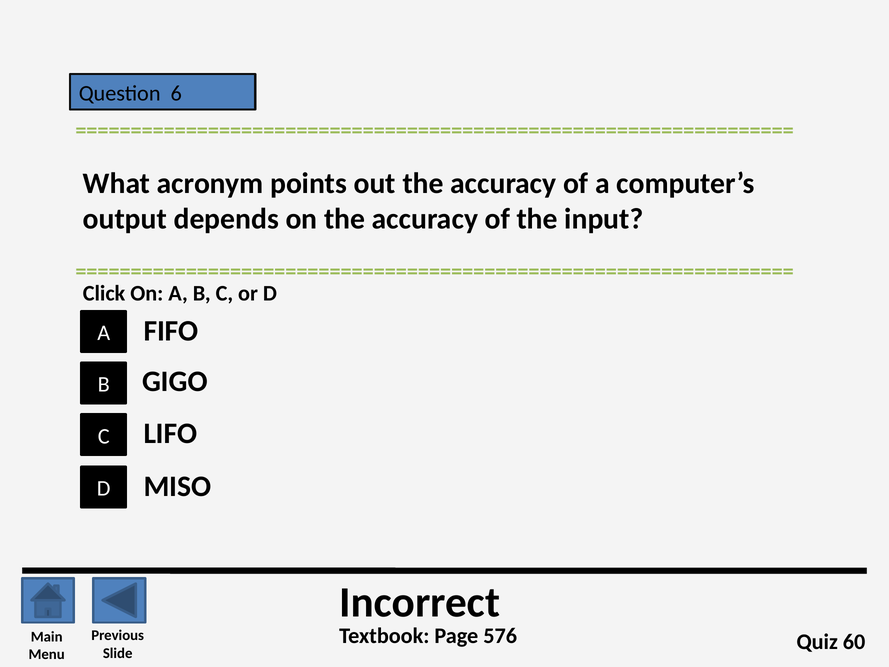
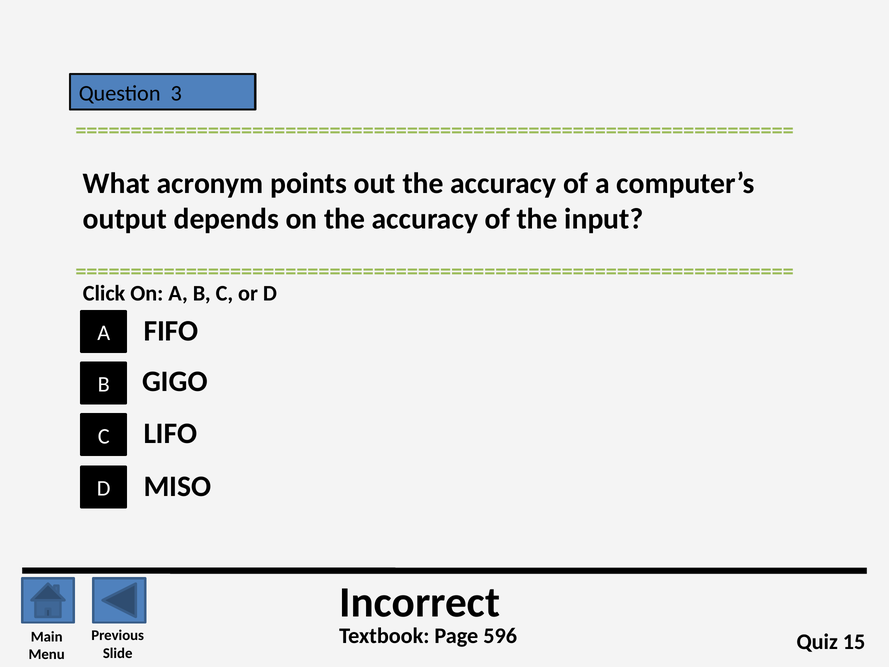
6: 6 -> 3 (176, 93)
576: 576 -> 596 (500, 635)
60: 60 -> 15 (854, 642)
